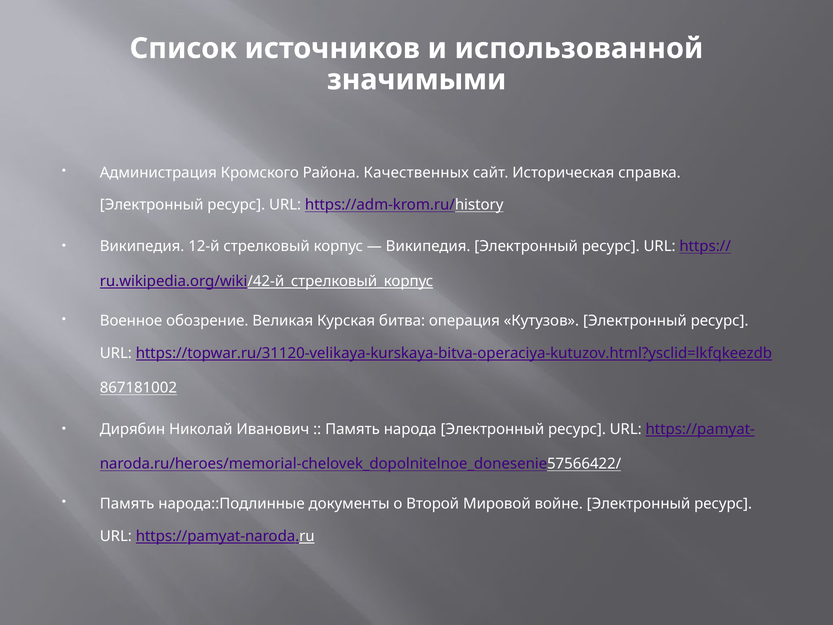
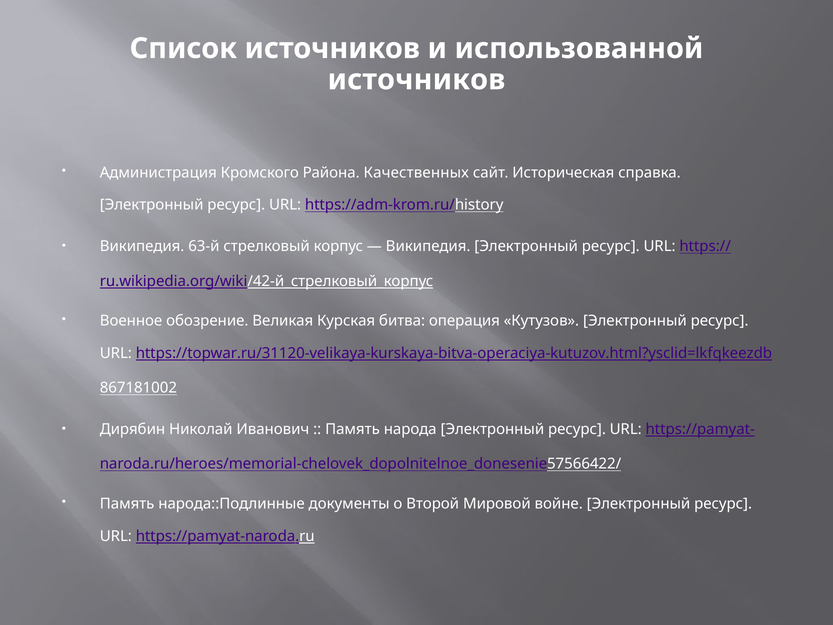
значимыми: значимыми -> источников (416, 80)
12-й: 12-й -> 63-й (204, 246)
